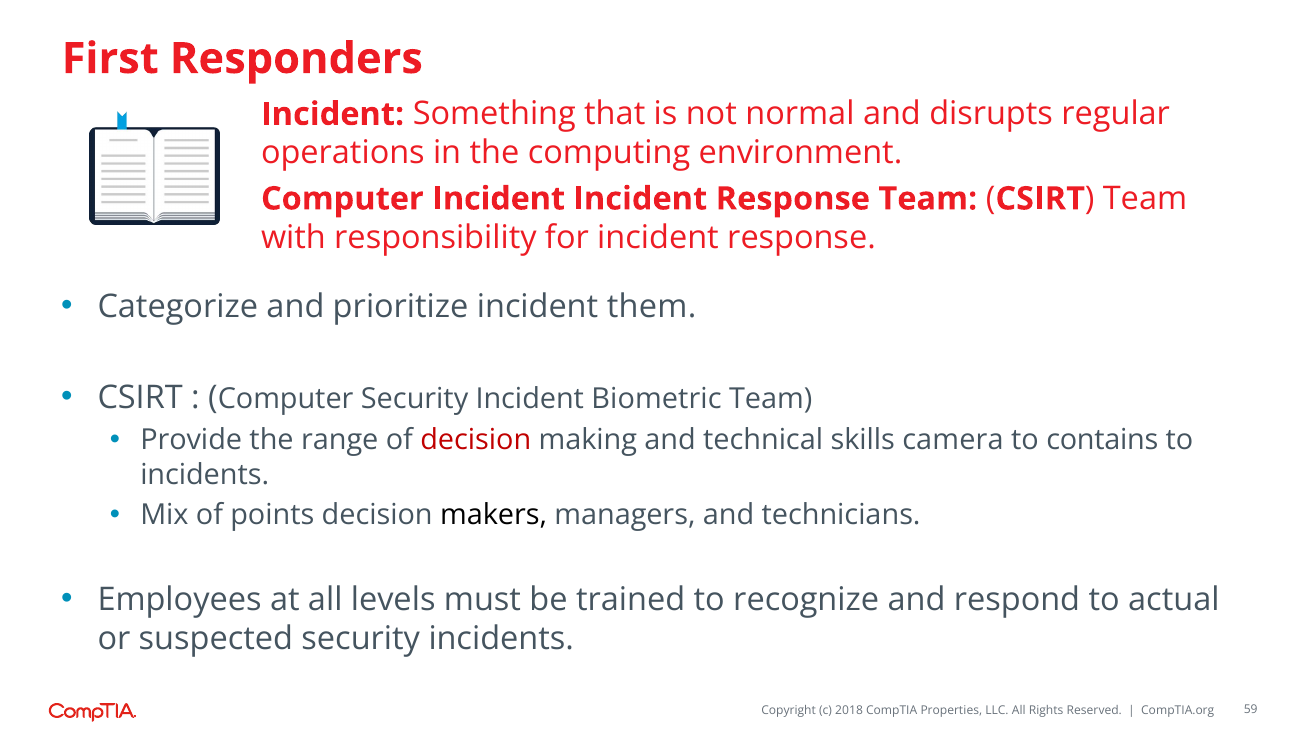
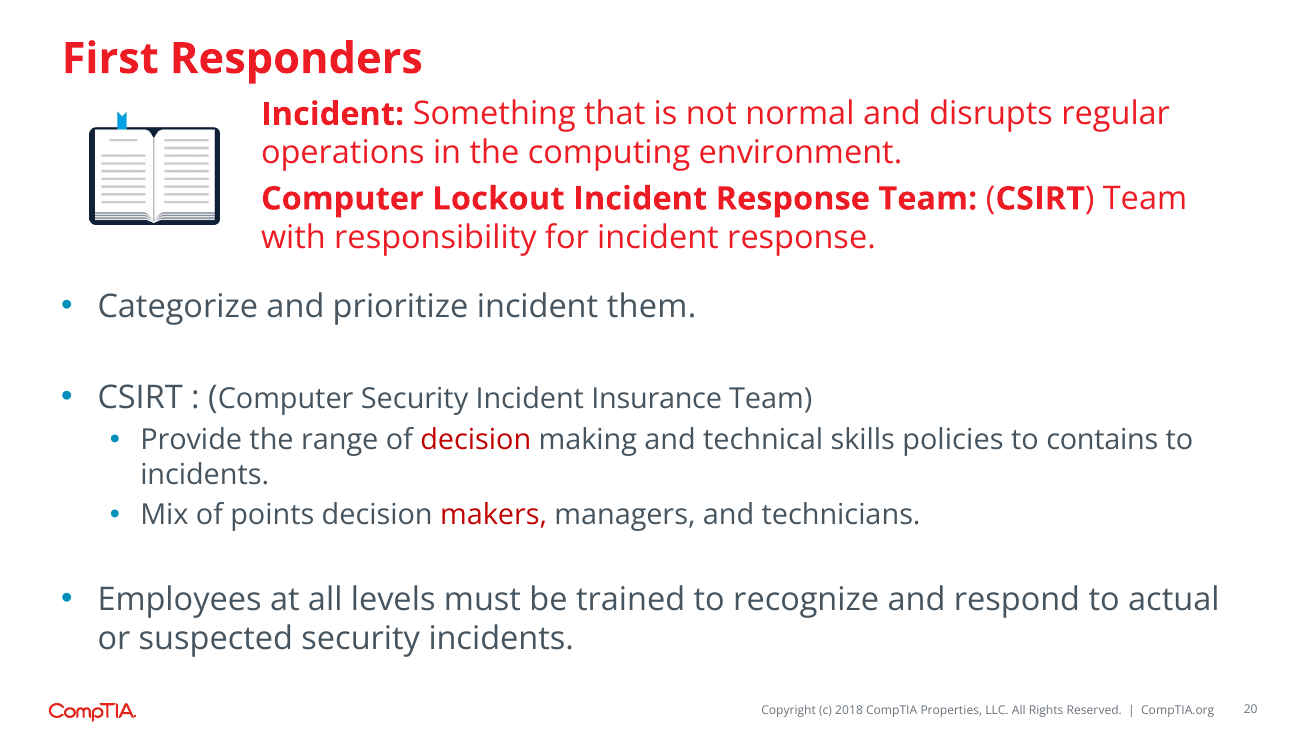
Computer Incident: Incident -> Lockout (498, 199)
Biometric: Biometric -> Insurance (657, 399)
camera: camera -> policies (953, 440)
makers colour: black -> red (494, 515)
59: 59 -> 20 (1251, 709)
